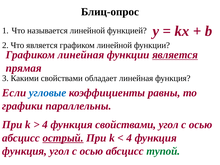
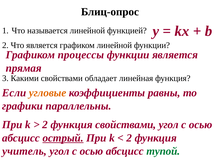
Графиком линейная: линейная -> процессы (81, 55)
является underline: present -> none (175, 55)
угловые colour: blue -> orange (48, 93)
4: 4 -> 2 (45, 125)
4: 4 -> 2 (129, 138)
функция: функция -> учитель (24, 151)
